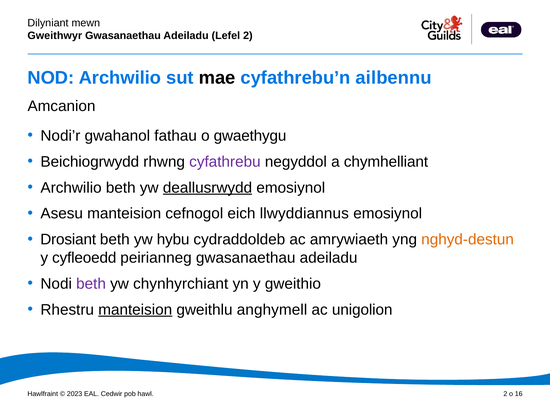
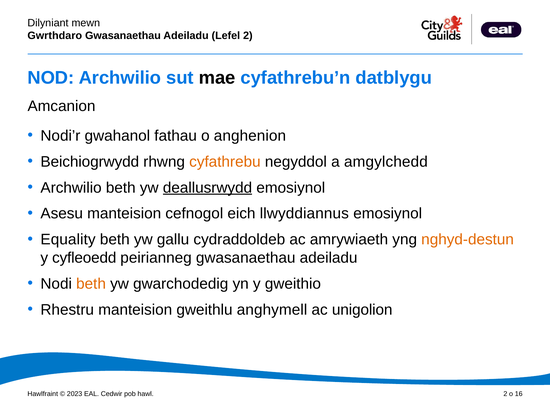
Gweithwyr: Gweithwyr -> Gwrthdaro (55, 36)
ailbennu: ailbennu -> datblygu (394, 78)
gwaethygu: gwaethygu -> anghenion (250, 136)
cyfathrebu colour: purple -> orange (225, 162)
chymhelliant: chymhelliant -> amgylchedd (386, 162)
Drosiant: Drosiant -> Equality (68, 240)
hybu: hybu -> gallu (173, 240)
beth colour: purple -> orange (91, 284)
chynhyrchiant: chynhyrchiant -> gwarchodedig (181, 284)
manteision underline: present -> none (135, 310)
